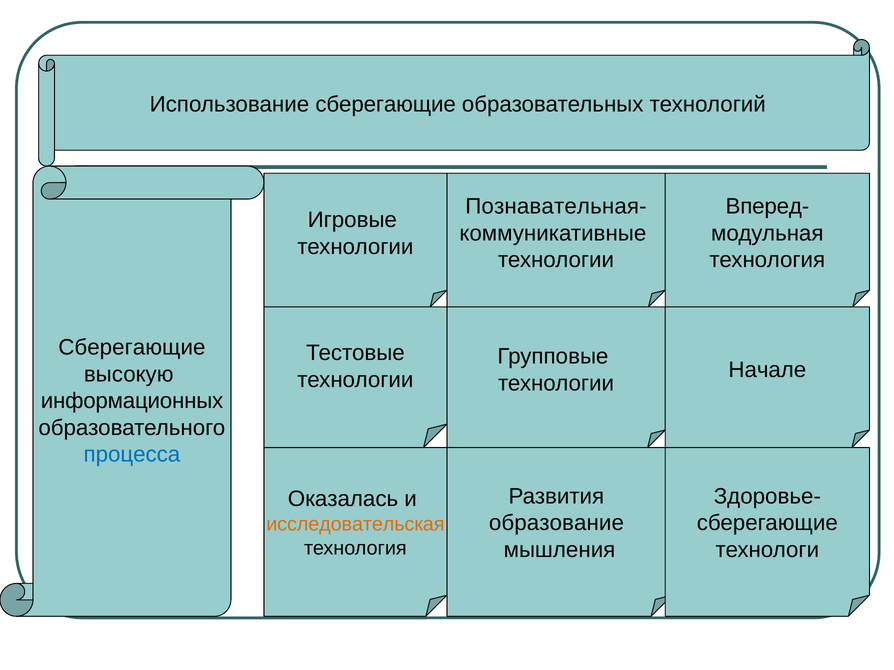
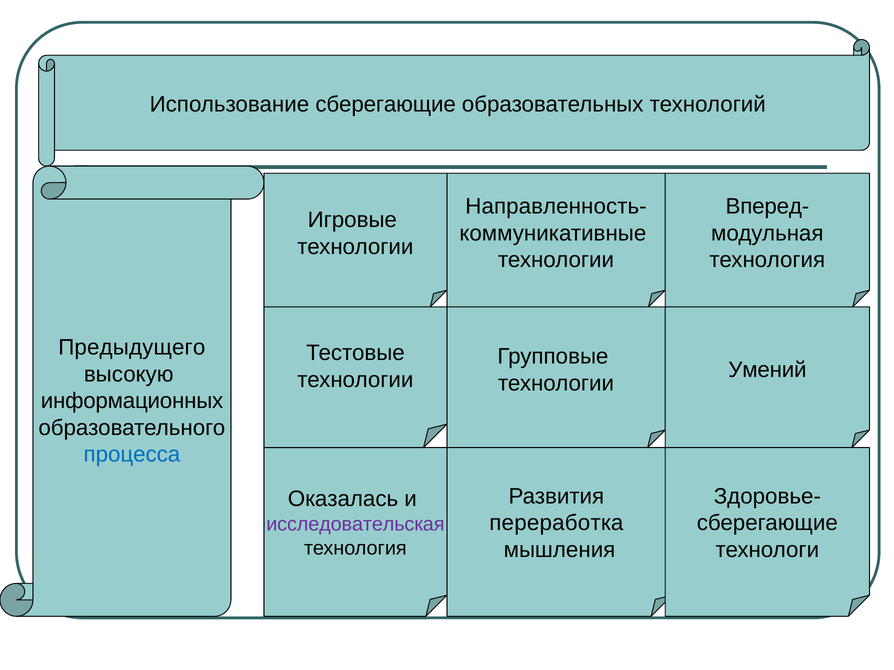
Познавательная-: Познавательная- -> Направленность- (556, 207)
Сберегающие: Сберегающие -> Предыдущего (132, 348)
Начале: Начале -> Умений (767, 370)
образование: образование -> переработка (556, 523)
исследовательская colour: orange -> purple (355, 525)
